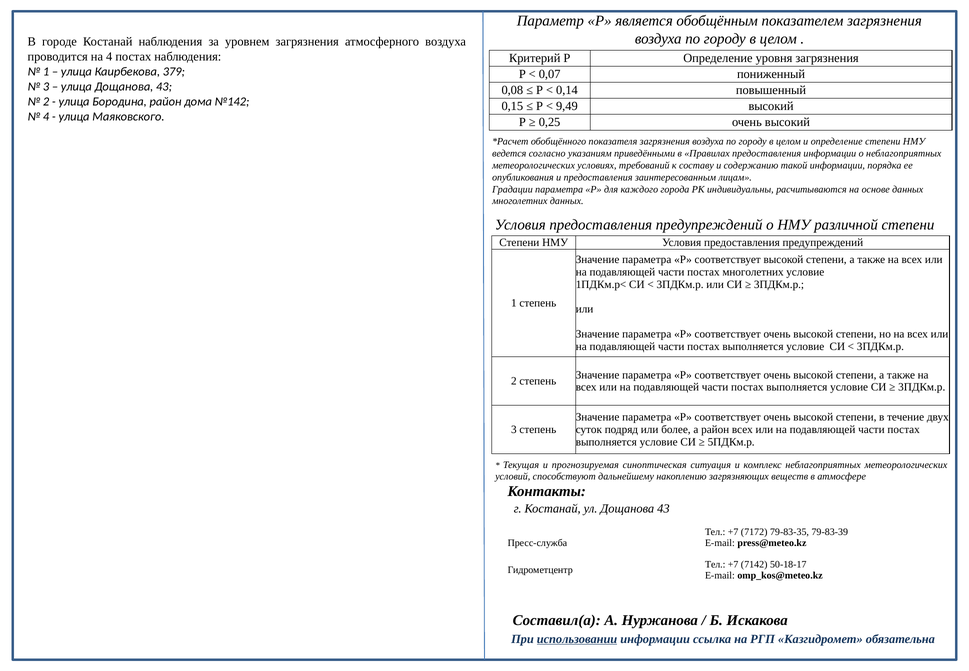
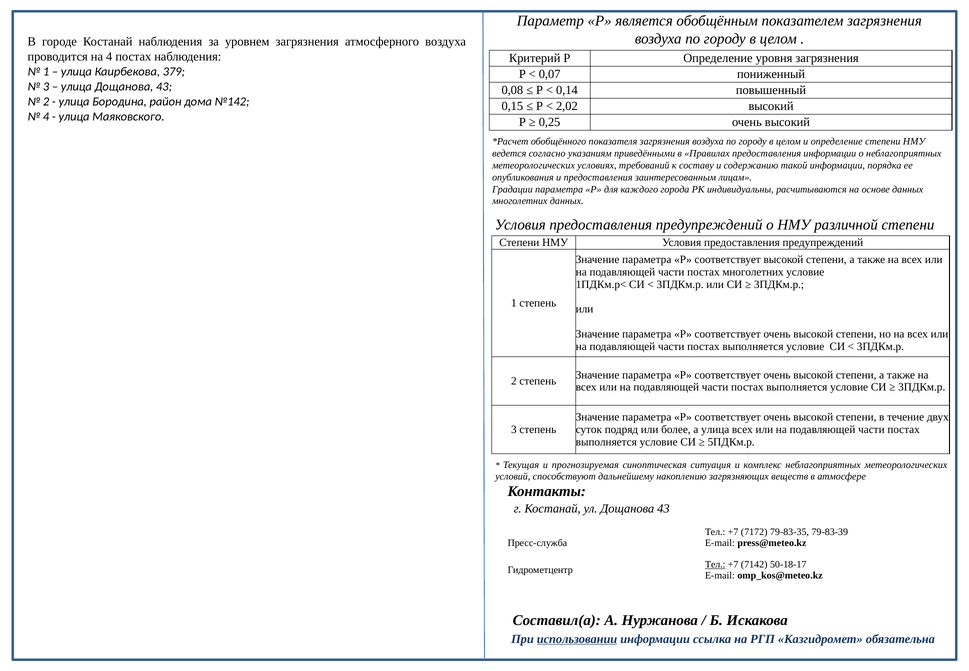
9,49: 9,49 -> 2,02 (567, 106)
а район: район -> улица (715, 429)
Тел underline: none -> present (715, 564)
